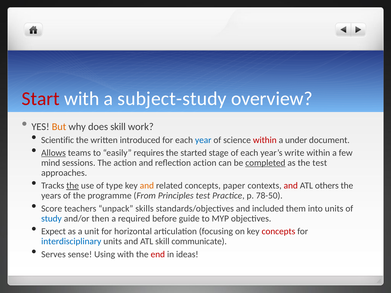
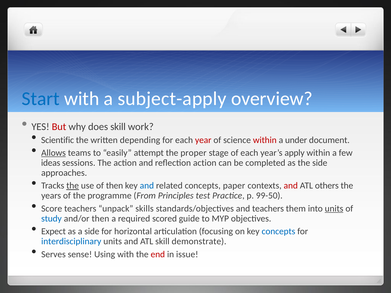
Start colour: red -> blue (41, 99)
subject-study: subject-study -> subject-apply (172, 99)
But colour: orange -> red (59, 127)
introduced: introduced -> depending (140, 140)
year colour: blue -> red (203, 140)
requires: requires -> attempt (149, 153)
started: started -> proper (194, 153)
write: write -> apply (295, 153)
mind: mind -> ideas (51, 163)
completed underline: present -> none (265, 163)
the test: test -> side (320, 163)
of type: type -> then (115, 186)
and colour: orange -> blue (147, 186)
78-50: 78-50 -> 99-50 (269, 196)
and included: included -> teachers (268, 209)
units underline: none -> present (334, 209)
before: before -> scored (165, 219)
a unit: unit -> side (92, 232)
concepts colour: red -> blue (278, 232)
communicate: communicate -> demonstrate (199, 242)
ideas: ideas -> issue (187, 254)
